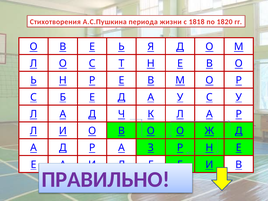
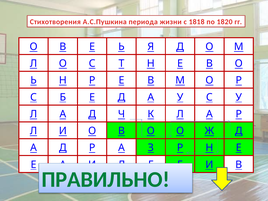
ПРАВИЛЬНО colour: purple -> green (106, 180)
